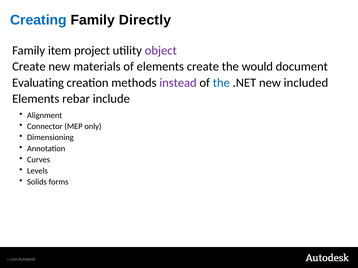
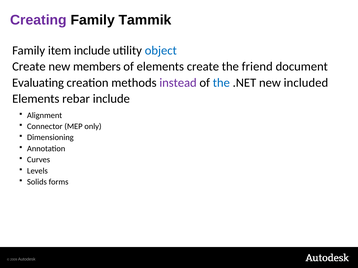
Creating colour: blue -> purple (38, 20)
Directly: Directly -> Tammik (145, 20)
item project: project -> include (92, 51)
object colour: purple -> blue (161, 51)
materials: materials -> members (97, 67)
would: would -> friend (257, 67)
